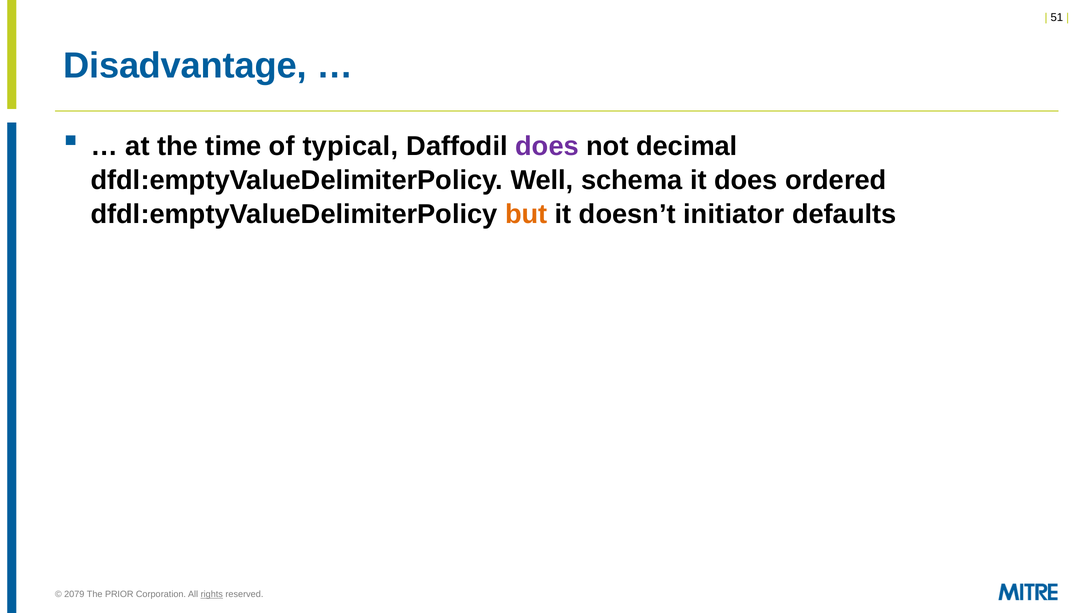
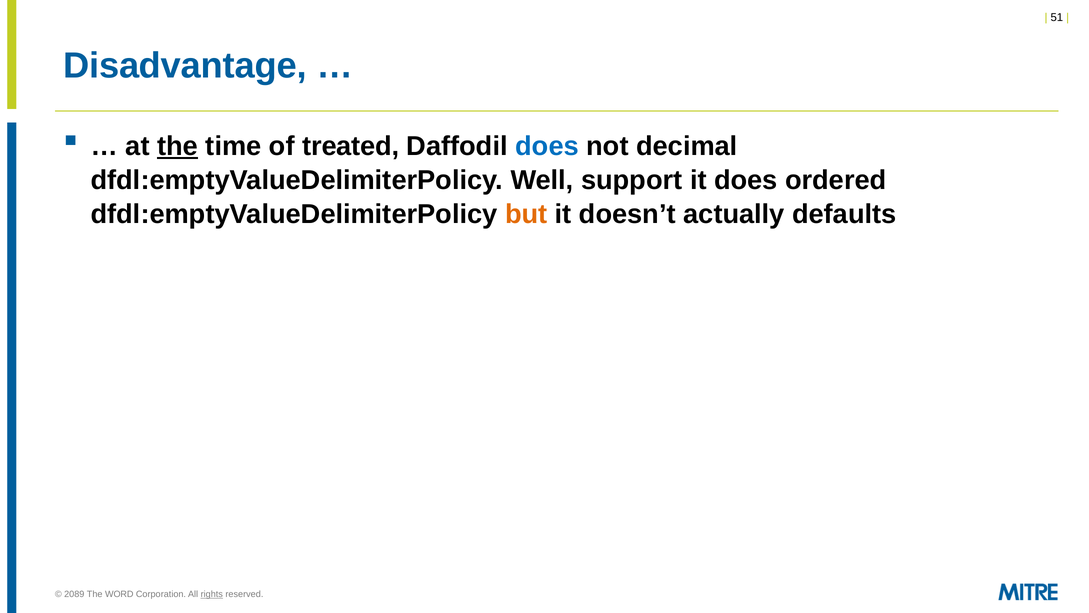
the underline: none -> present (178, 146)
typical: typical -> treated (351, 146)
does colour: purple -> blue (547, 146)
schema: schema -> support (632, 180)
initiator: initiator -> actually (734, 214)
2079: 2079 -> 2089 (74, 594)
PRIOR: PRIOR -> WORD (119, 594)
